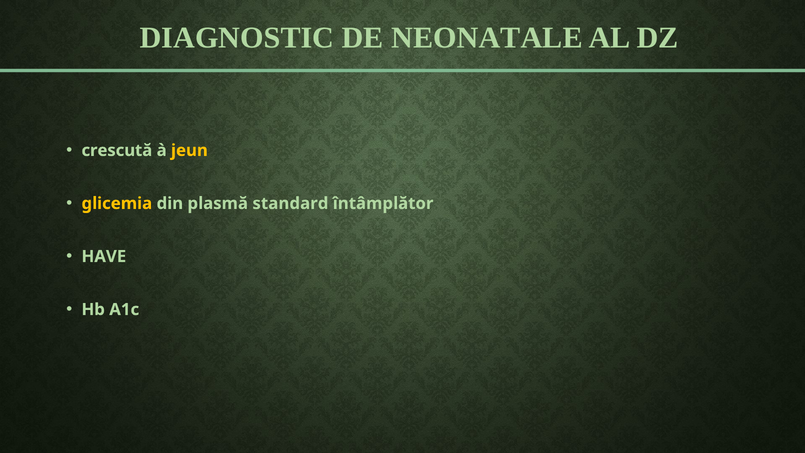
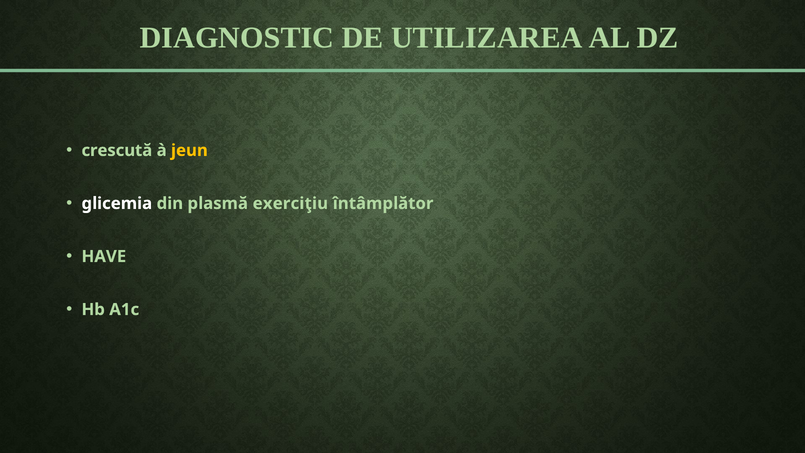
NEONATALE: NEONATALE -> UTILIZAREA (487, 38)
glicemia colour: yellow -> white (117, 203)
standard: standard -> exerciţiu (290, 203)
